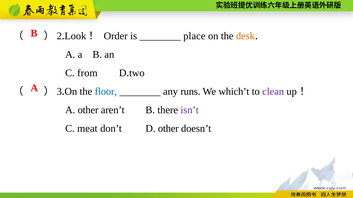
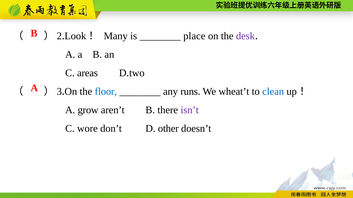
Order: Order -> Many (116, 36)
desk colour: orange -> purple (245, 36)
from: from -> areas (87, 73)
which’t: which’t -> wheat’t (234, 92)
clean colour: purple -> blue (273, 92)
A other: other -> grow (88, 110)
meat: meat -> wore (87, 129)
